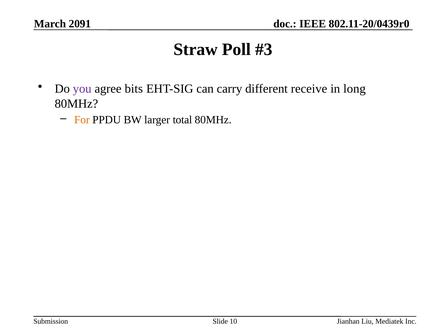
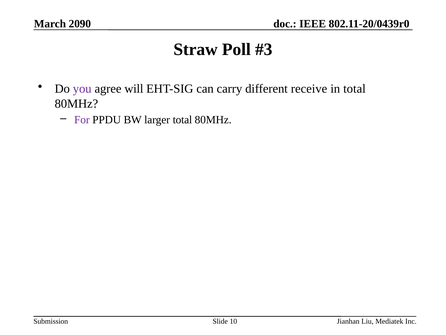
2091: 2091 -> 2090 (80, 24)
bits: bits -> will (134, 89)
in long: long -> total (354, 89)
For colour: orange -> purple (82, 120)
